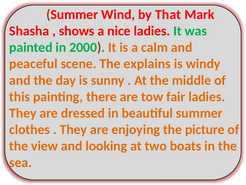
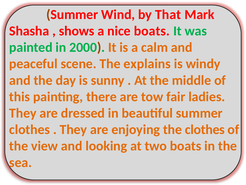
nice ladies: ladies -> boats (152, 31)
the picture: picture -> clothes (205, 129)
